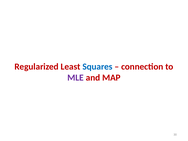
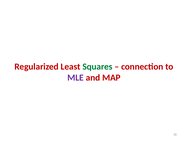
Squares colour: blue -> green (97, 67)
